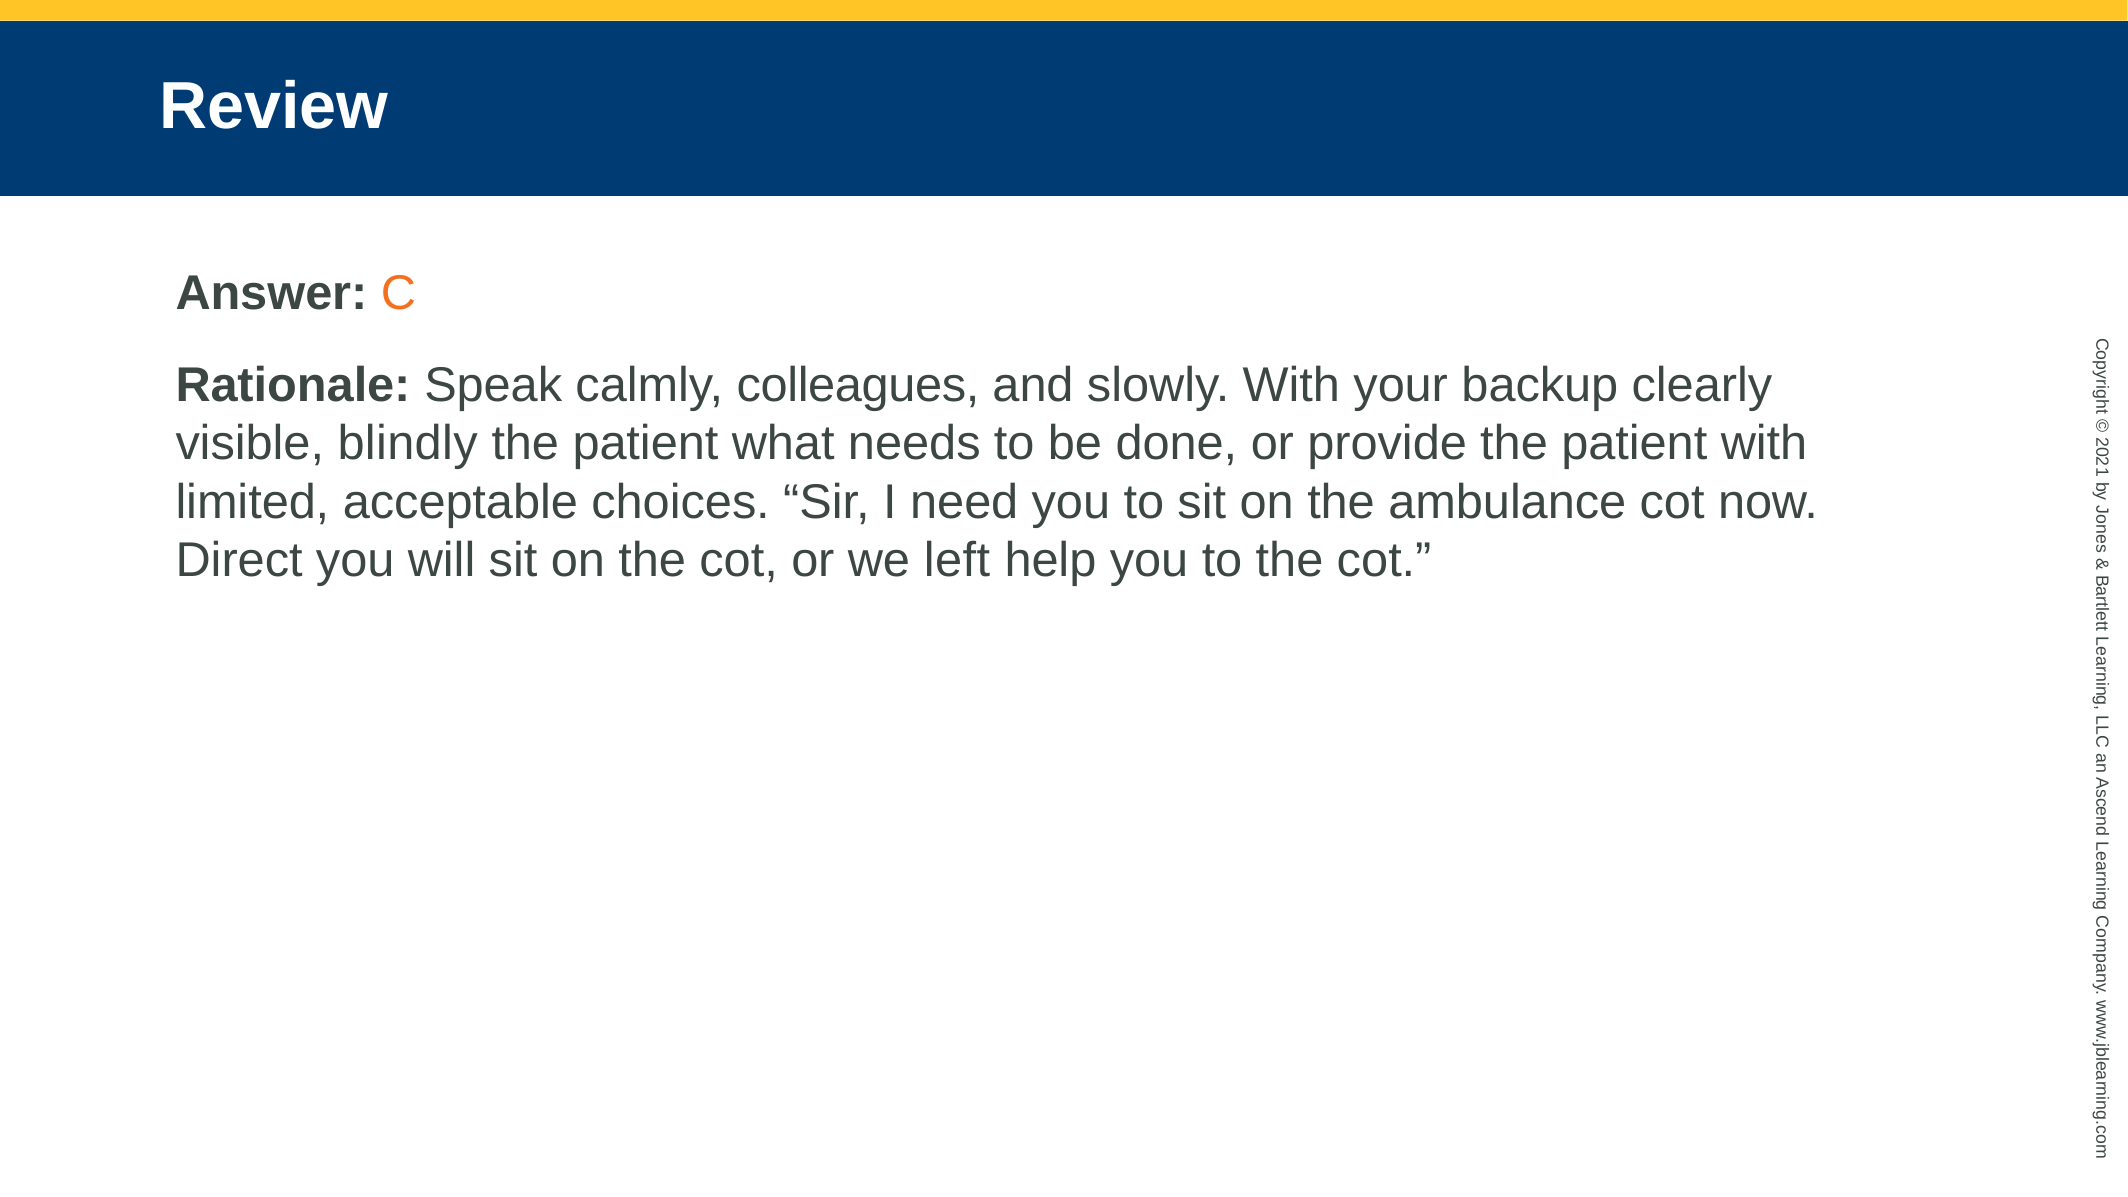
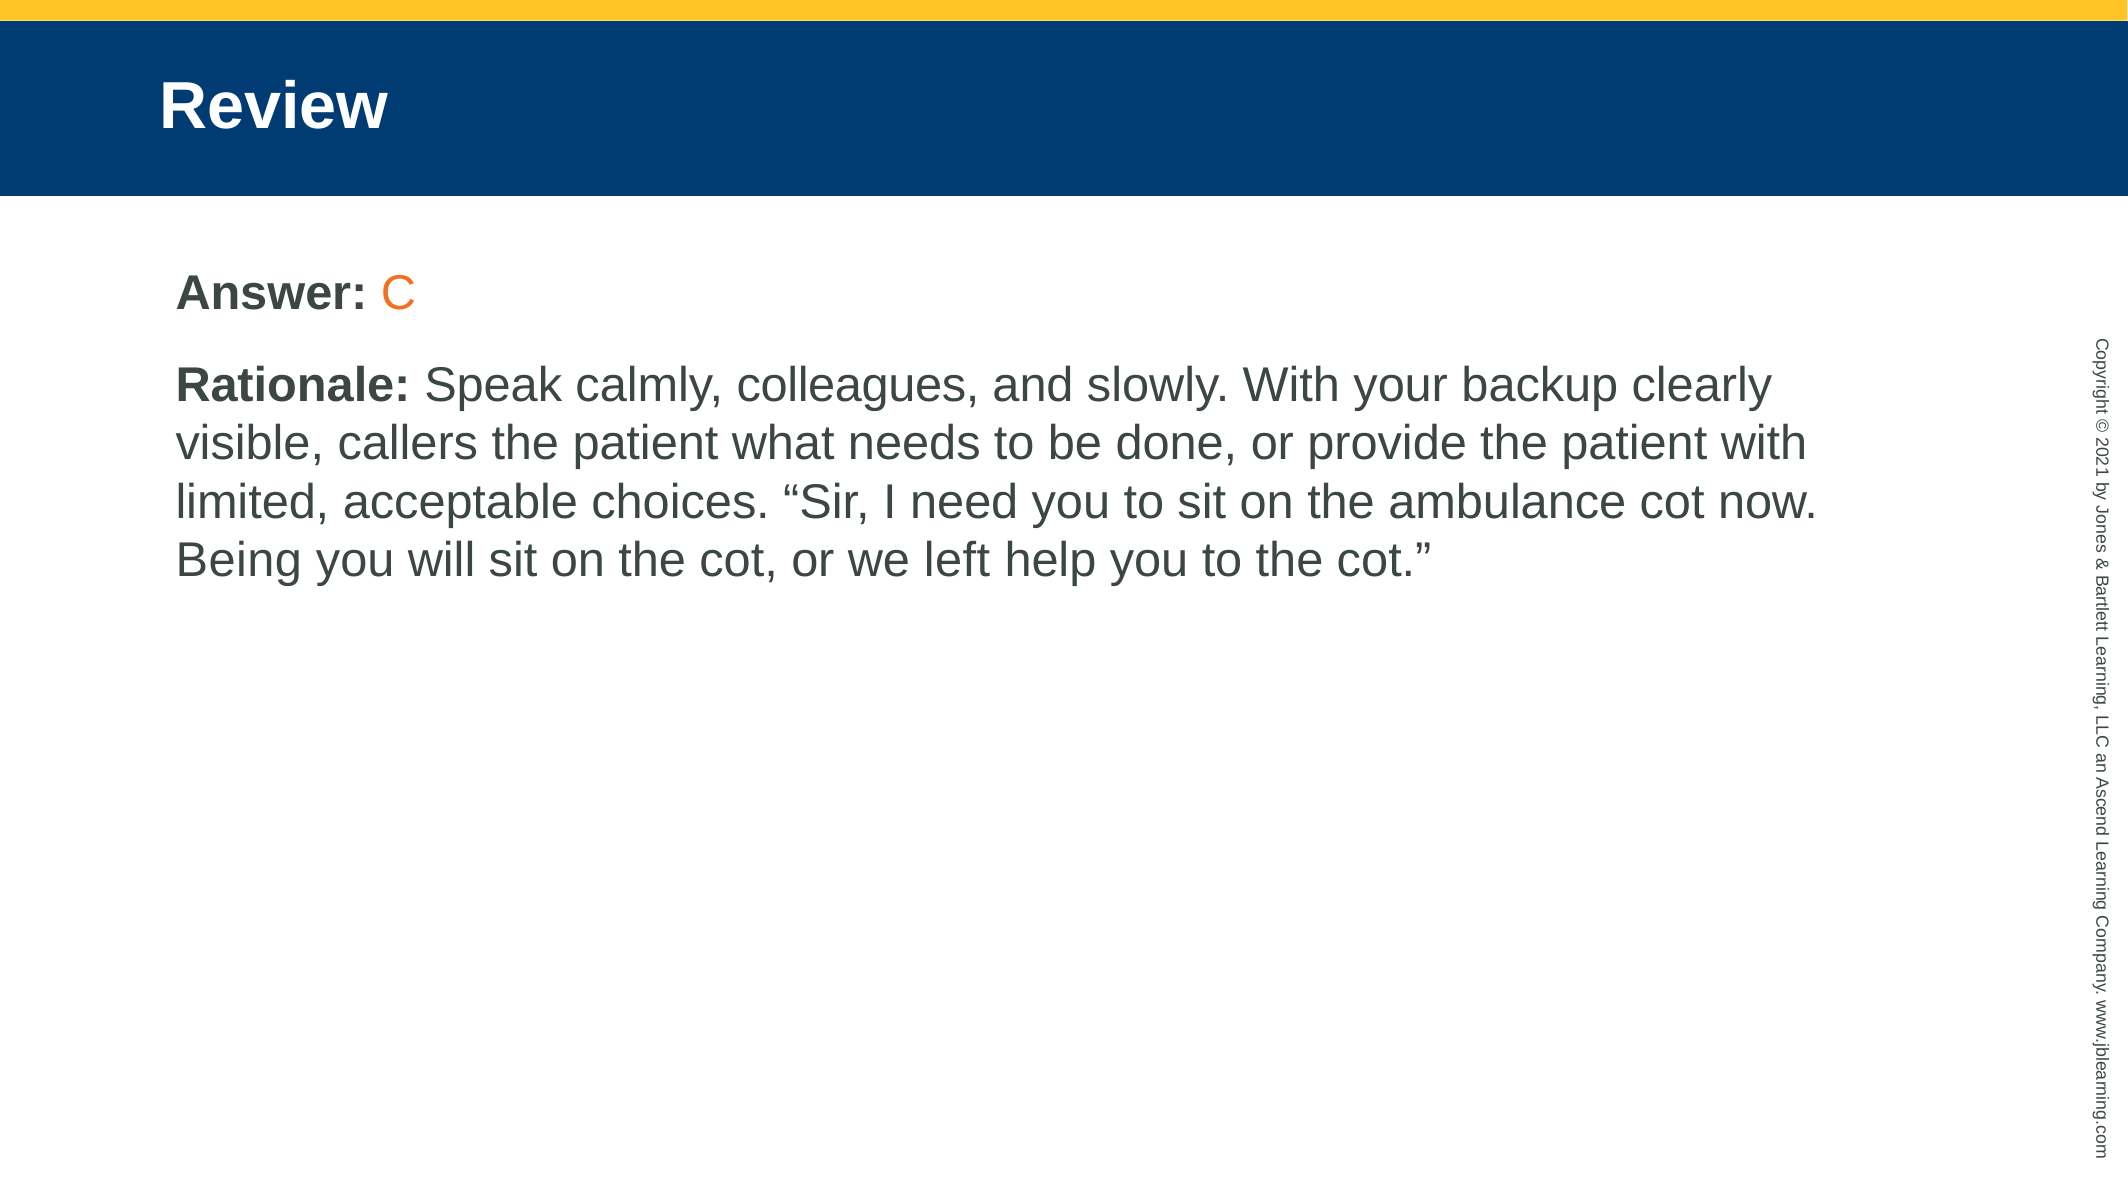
blindly: blindly -> callers (408, 444)
Direct: Direct -> Being (239, 561)
